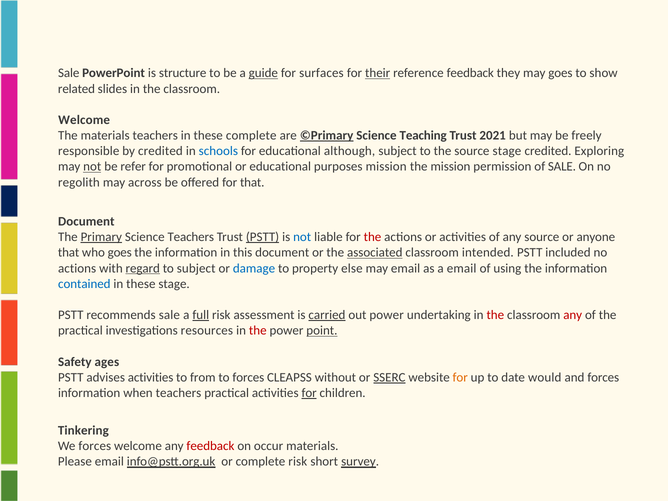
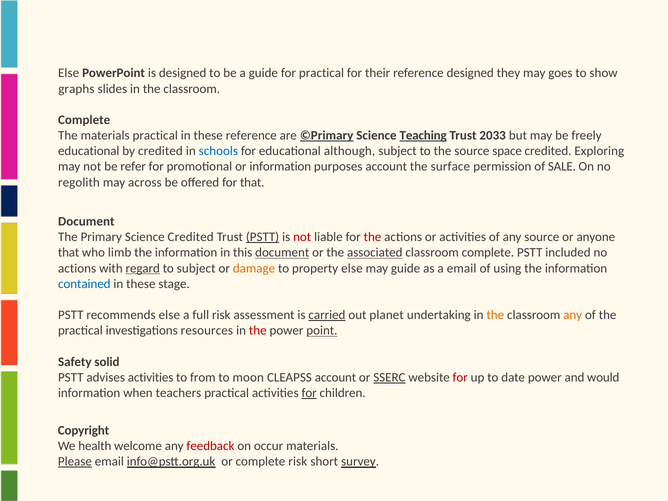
Sale: Sale -> Else (69, 73)
is structure: structure -> designed (183, 73)
guide underline: present -> none (263, 73)
for surfaces: surfaces -> practical (321, 73)
their underline: present -> none (378, 73)
reference feedback: feedback -> designed (470, 73)
related: related -> graphs (76, 89)
Welcome: Welcome -> Complete (84, 120)
materials teachers: teachers -> practical (155, 136)
these complete: complete -> reference (251, 136)
Teaching underline: none -> present (423, 136)
2021: 2021 -> 2033 (493, 136)
responsible: responsible -> educational (89, 151)
source stage: stage -> space (507, 151)
not underline: present -> none (92, 167)
or educational: educational -> information (280, 167)
purposes mission: mission -> account (386, 167)
the mission: mission -> surface (450, 167)
Primary underline: present -> none (101, 237)
Science Teachers: Teachers -> Credited (191, 237)
not colour: blue -> red (302, 237)
who goes: goes -> limb (120, 253)
document underline: none -> present (282, 253)
intended: intended -> complete (488, 253)
damage colour: blue -> orange (254, 268)
may email: email -> guide (406, 268)
recommends sale: sale -> else (169, 315)
full underline: present -> none (201, 315)
out power: power -> planet (387, 315)
the colour: red -> orange (495, 315)
any colour: red -> orange (573, 315)
ages: ages -> solid (107, 362)
to forces: forces -> moon (248, 377)
CLEAPSS without: without -> account (336, 377)
for colour: orange -> red (460, 377)
date would: would -> power (545, 377)
and forces: forces -> would (603, 377)
Tinkering: Tinkering -> Copyright (83, 430)
We forces: forces -> health (95, 446)
Please underline: none -> present (75, 461)
